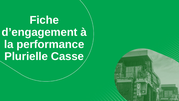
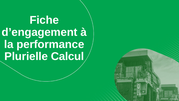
Casse: Casse -> Calcul (68, 56)
